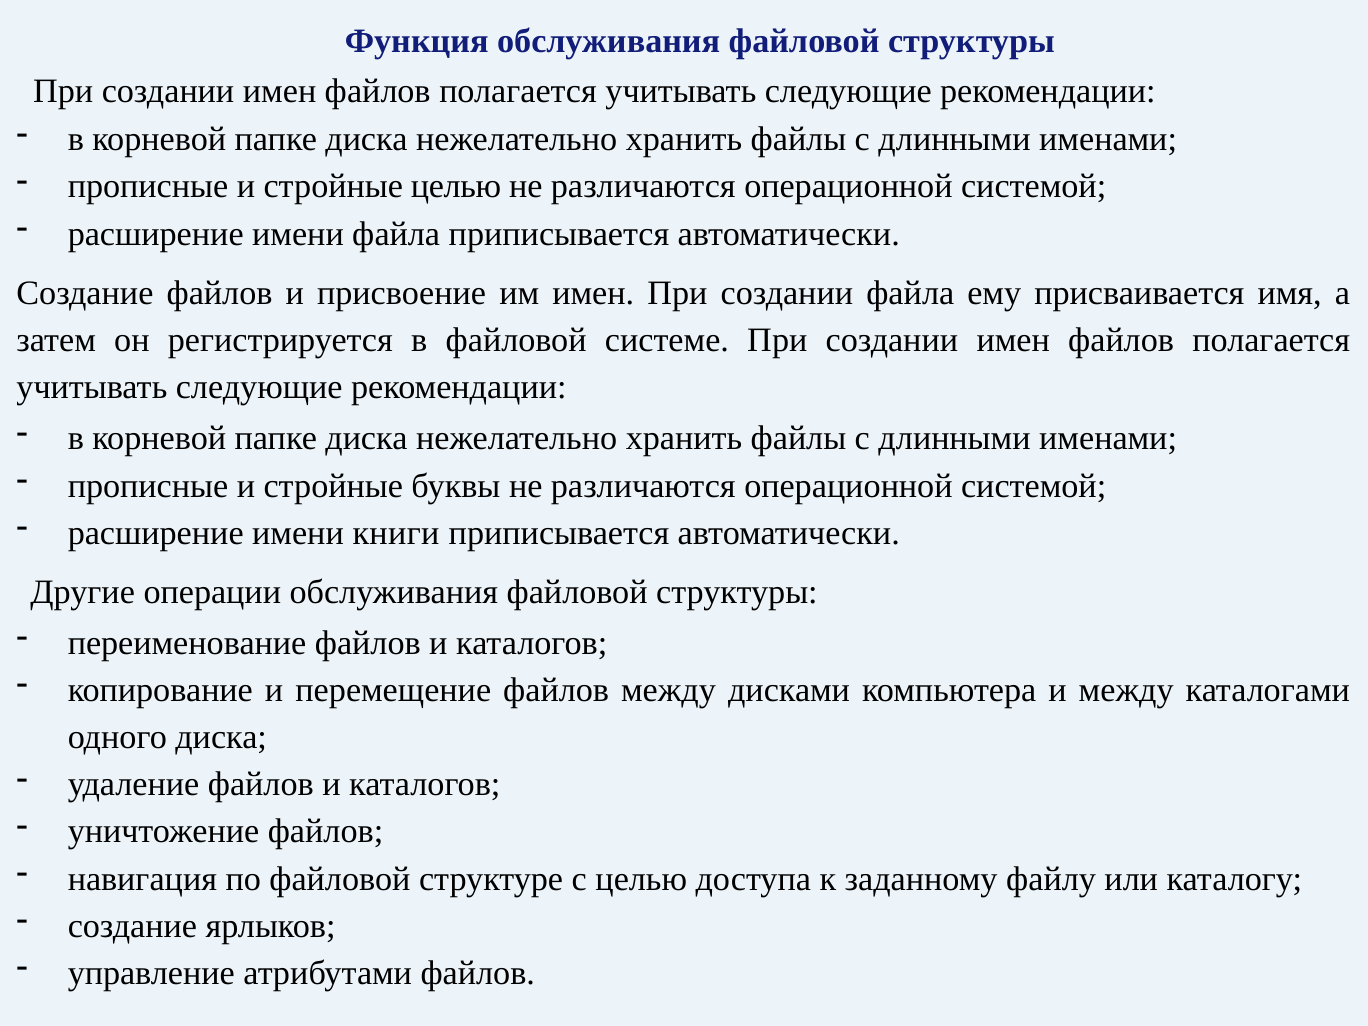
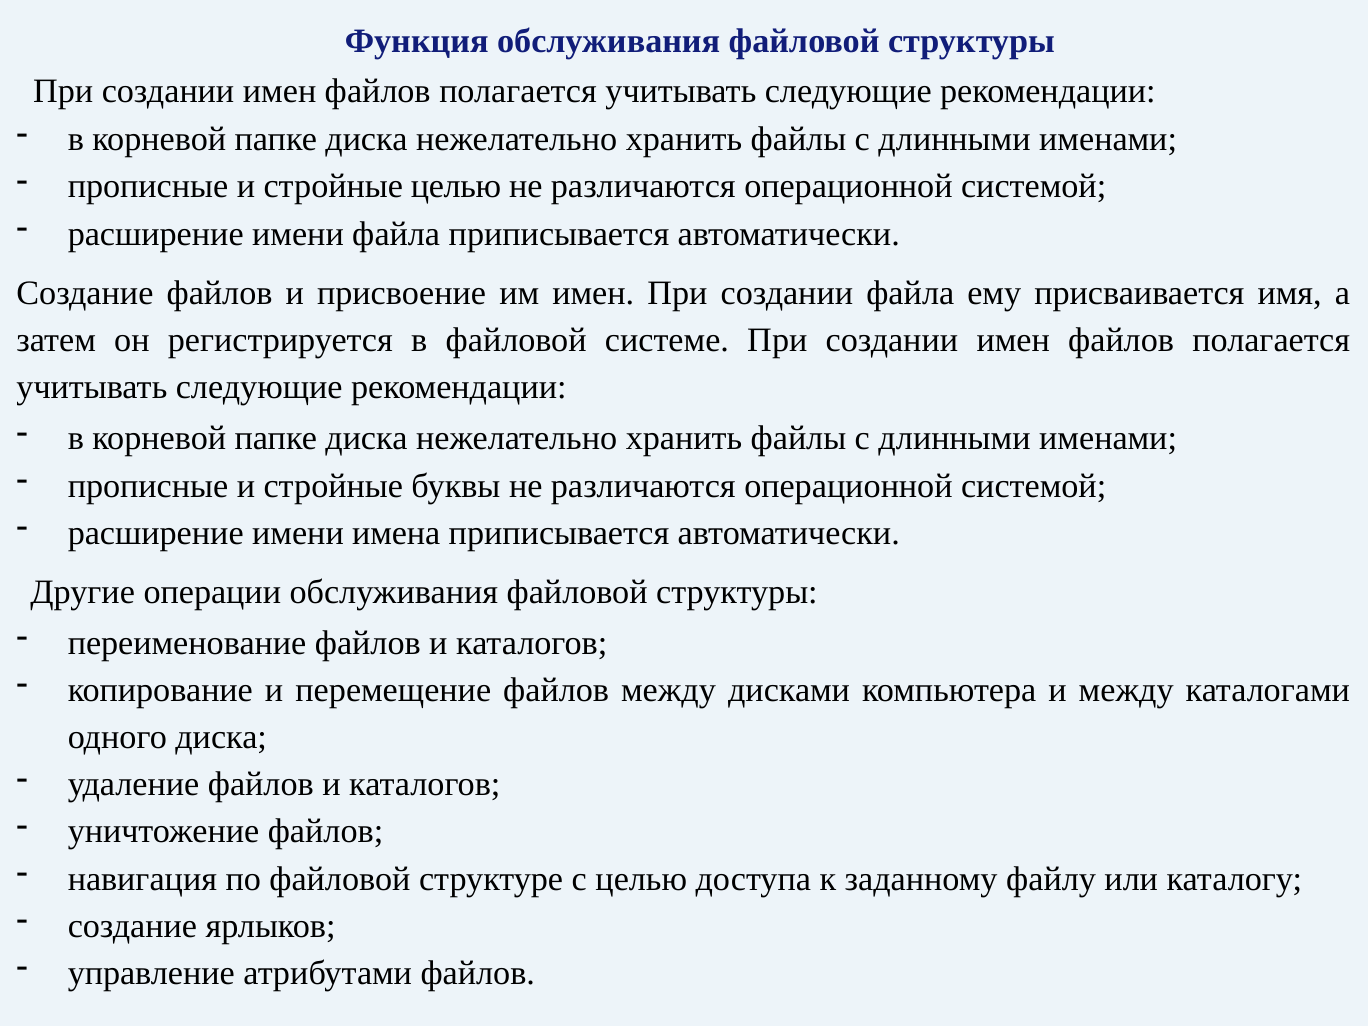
книги: книги -> имена (396, 533)
